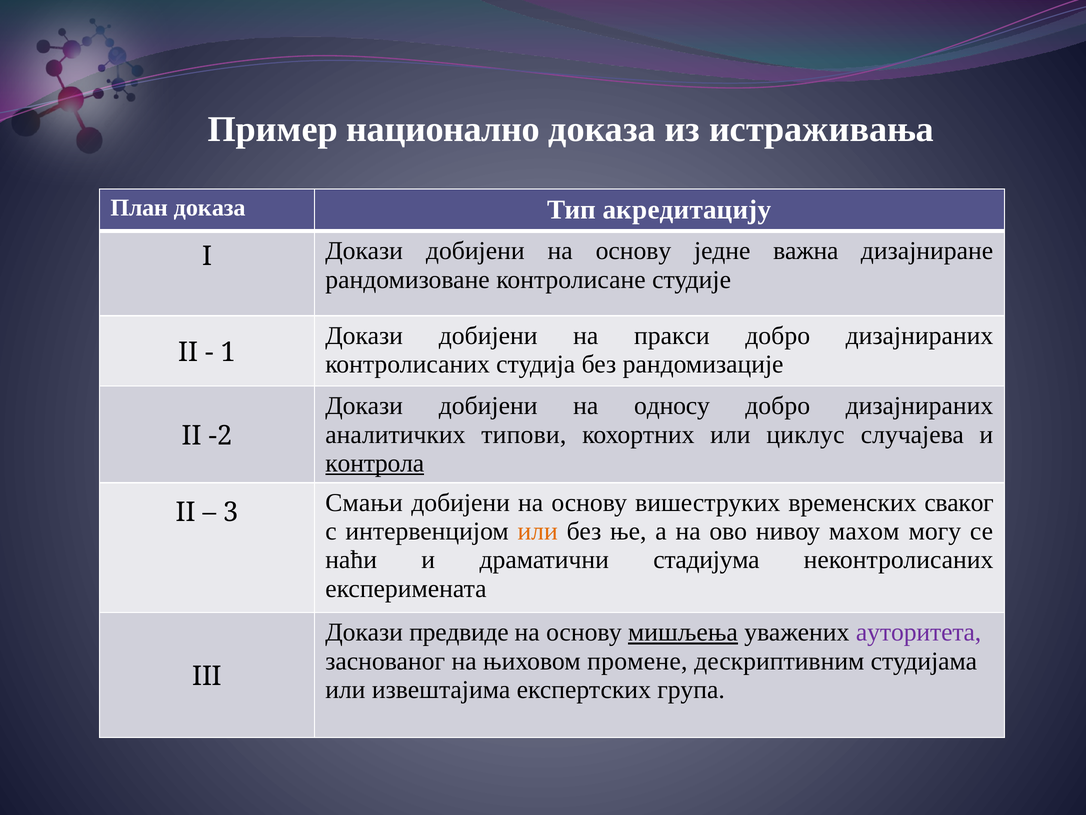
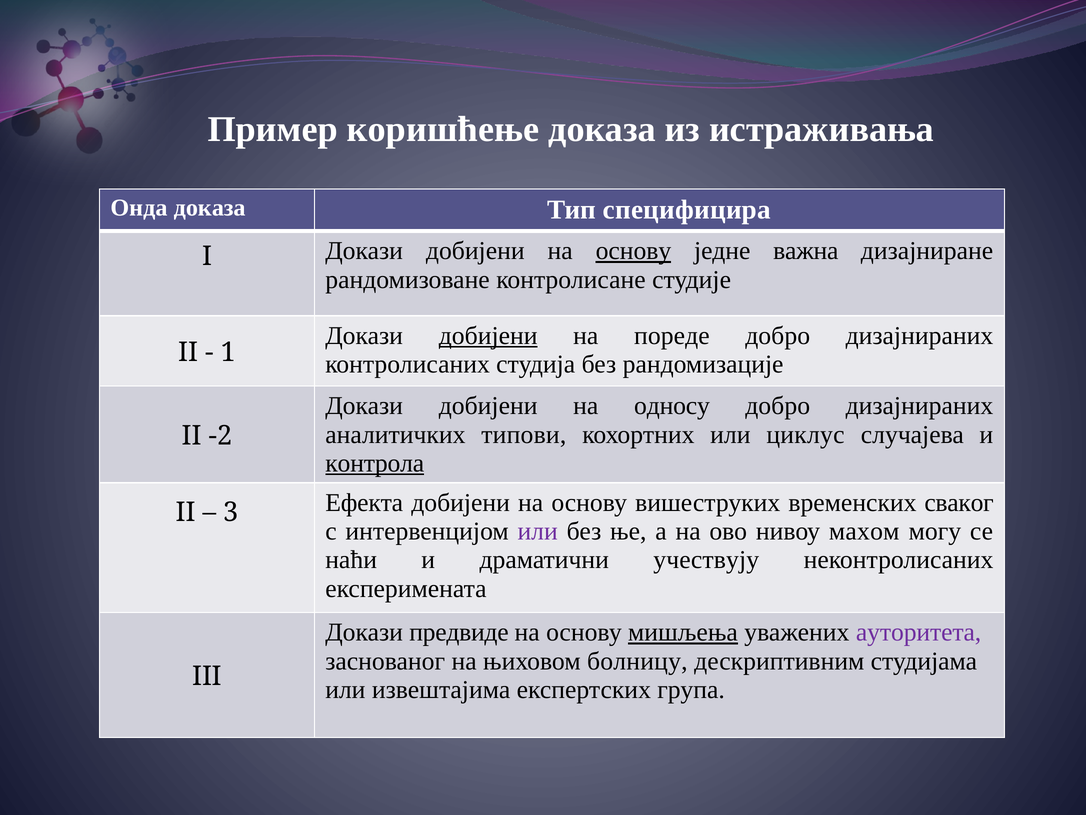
национално: национално -> коришћење (443, 129)
План: План -> Онда (139, 208)
акредитацију: акредитацију -> специфицира (687, 210)
основу underline: none -> present (633, 251)
добијени underline: none -> present (488, 336)
пракси: пракси -> пореде (672, 336)
Смањи: Смањи -> Ефекта (364, 502)
или colour: orange -> purple (538, 531)
стадијума: стадијума -> учествују (706, 560)
промене: промене -> болницу (637, 661)
